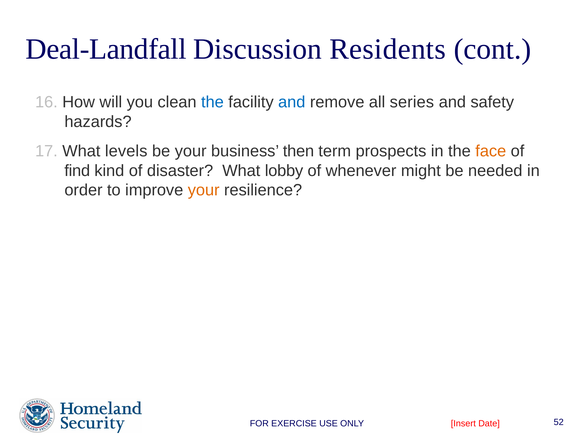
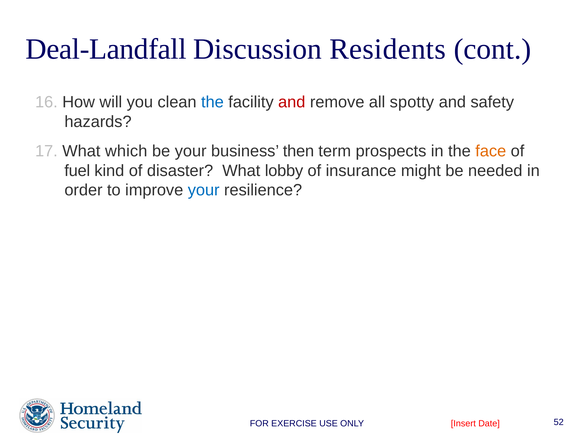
and colour: blue -> red (292, 102)
series: series -> spotty (412, 102)
levels: levels -> which (126, 151)
find: find -> fuel (77, 170)
whenever: whenever -> insurance (361, 170)
your colour: orange -> blue (204, 190)
